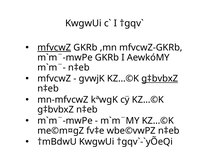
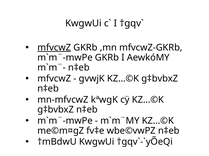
g‡bvbxZ underline: present -> none (160, 79)
